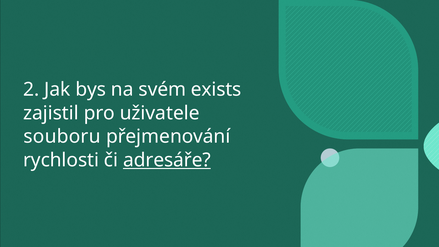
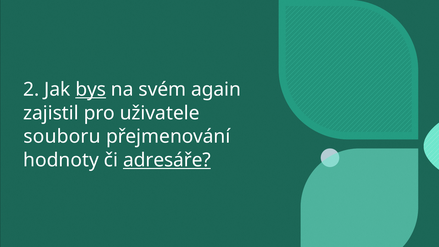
bys underline: none -> present (91, 89)
exists: exists -> again (216, 89)
rychlosti: rychlosti -> hodnoty (61, 160)
